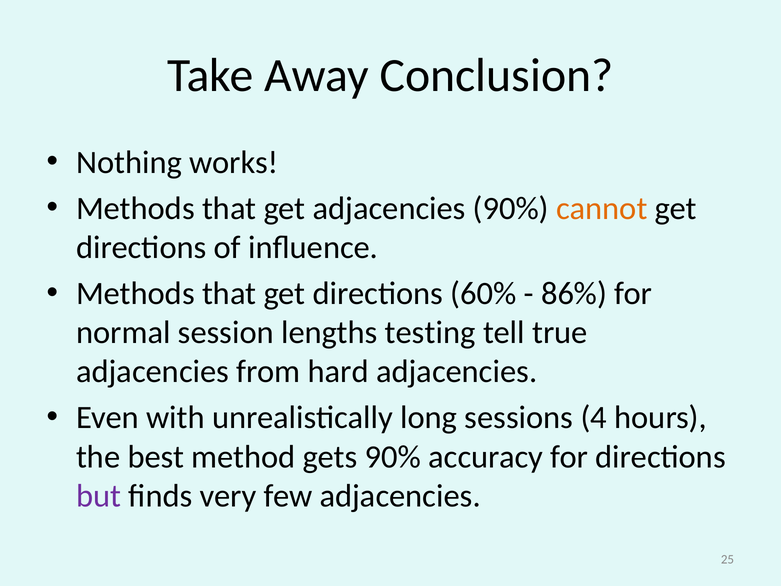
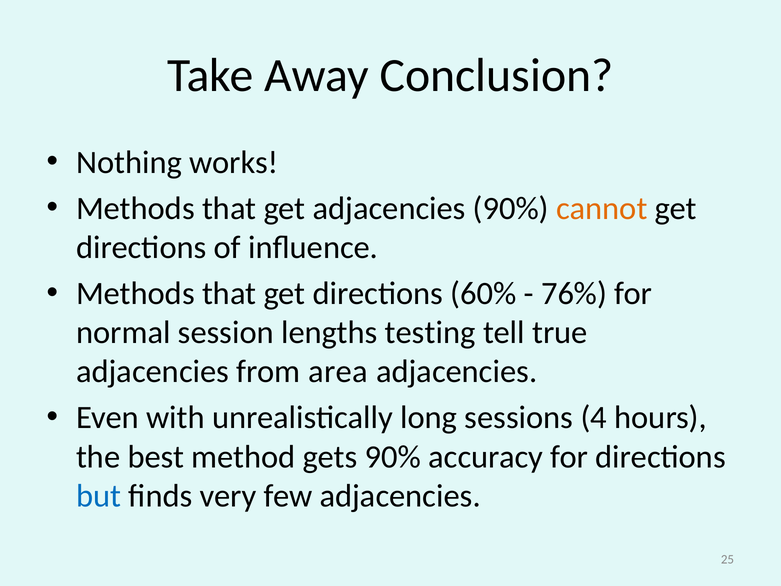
86%: 86% -> 76% (574, 293)
hard: hard -> area (338, 372)
but colour: purple -> blue (99, 496)
